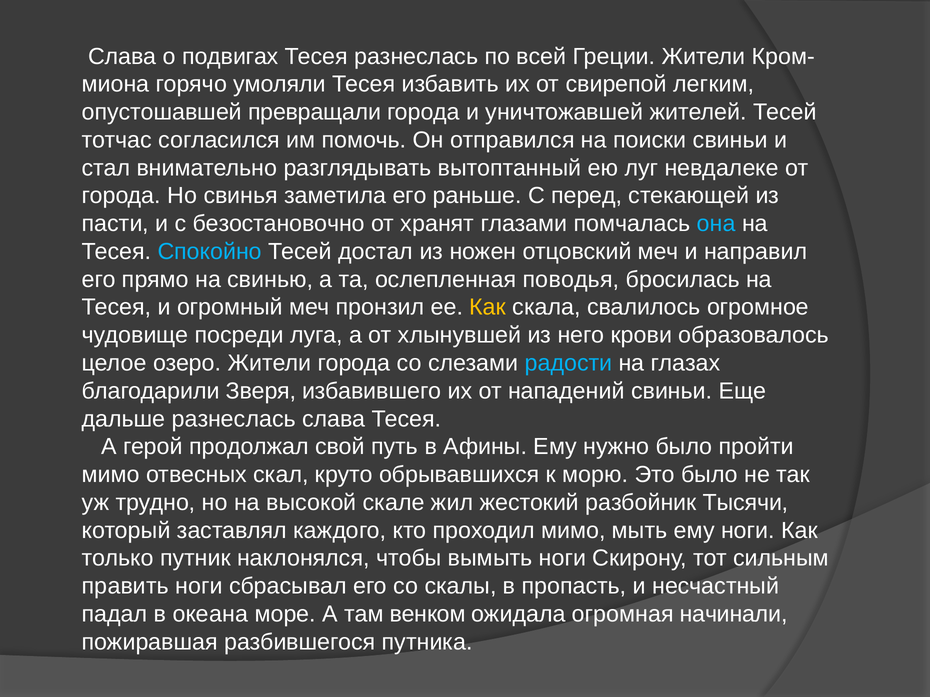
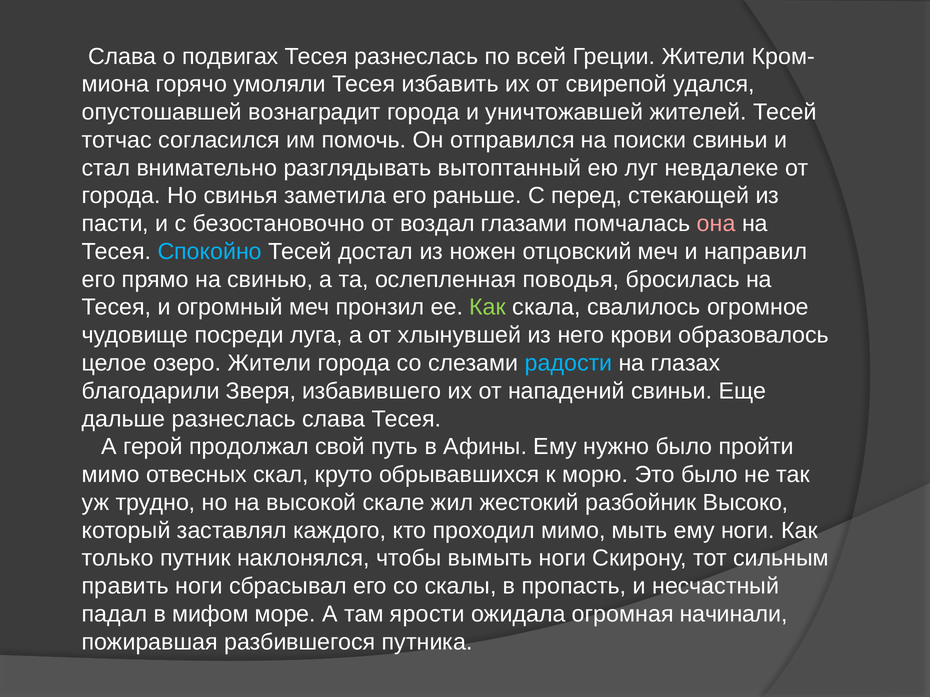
легким: легким -> удался (714, 84)
превращали: превращали -> вознаградит (315, 112)
хранят: хранят -> воздал (437, 224)
она colour: light blue -> pink (716, 224)
Как colour: yellow -> light green (488, 308)
Тысячи: Тысячи -> Высоко (746, 503)
океана: океана -> мифом (210, 614)
венком: венком -> ярости (427, 614)
